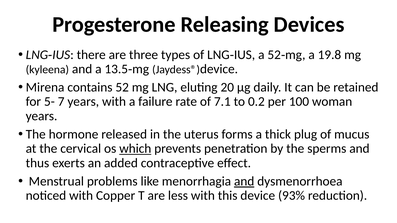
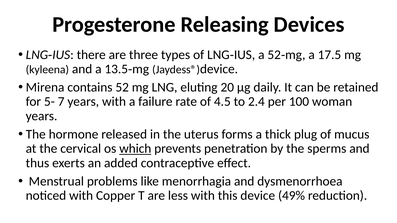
19.8: 19.8 -> 17.5 (329, 55)
7.1: 7.1 -> 4.5 (222, 102)
0.2: 0.2 -> 2.4 (256, 102)
and underline: present -> none (244, 182)
93%: 93% -> 49% (292, 196)
